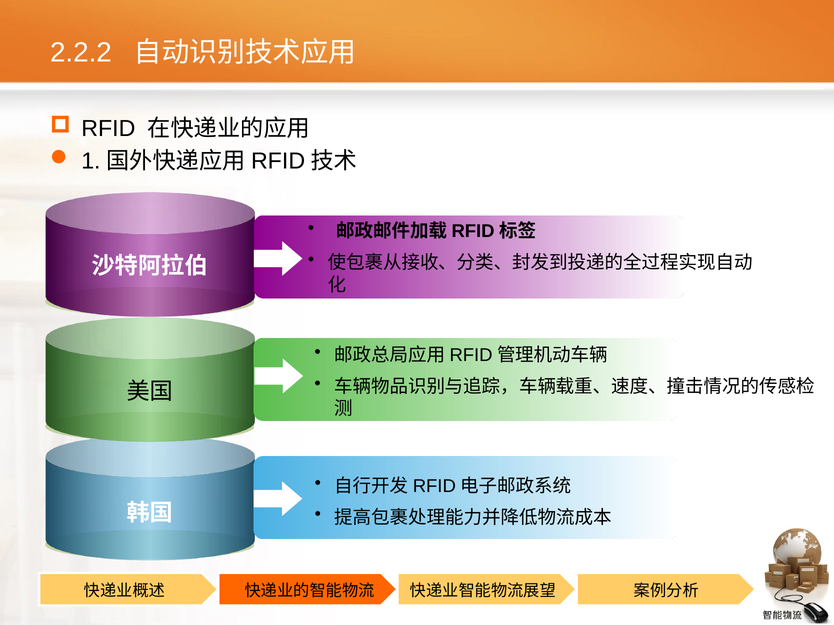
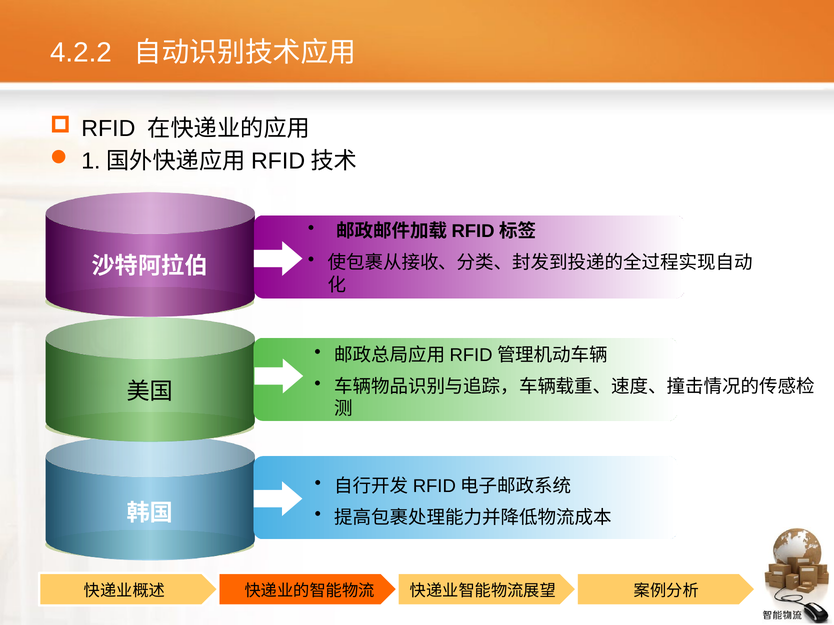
2.2.2: 2.2.2 -> 4.2.2 (81, 53)
